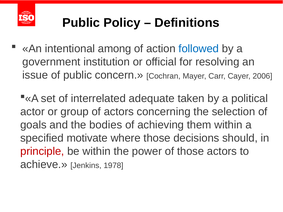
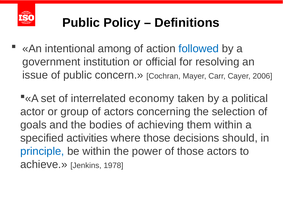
adequate: adequate -> economy (152, 99)
motivate: motivate -> activities (87, 138)
principle colour: red -> blue (42, 152)
